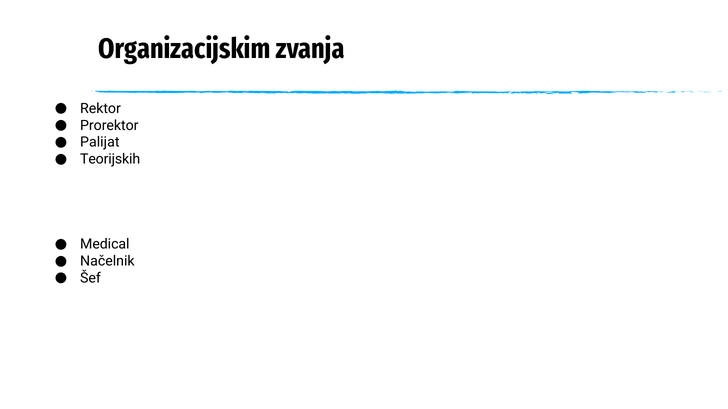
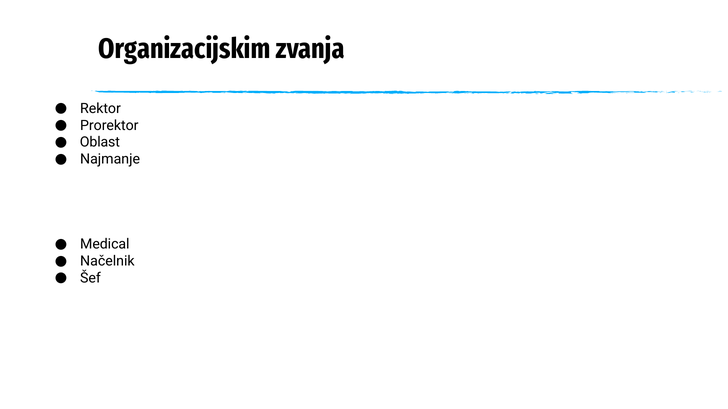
Palijat: Palijat -> Oblast (100, 143)
Teorijskih: Teorijskih -> Najmanje (110, 160)
